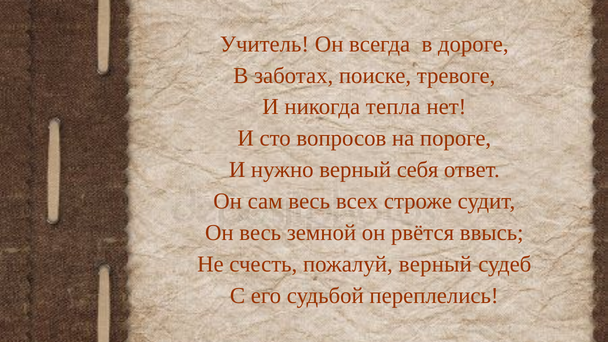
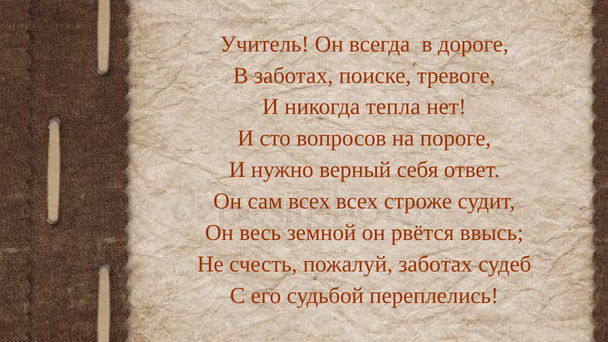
сам весь: весь -> всех (309, 201)
пожалуй верный: верный -> заботах (435, 264)
